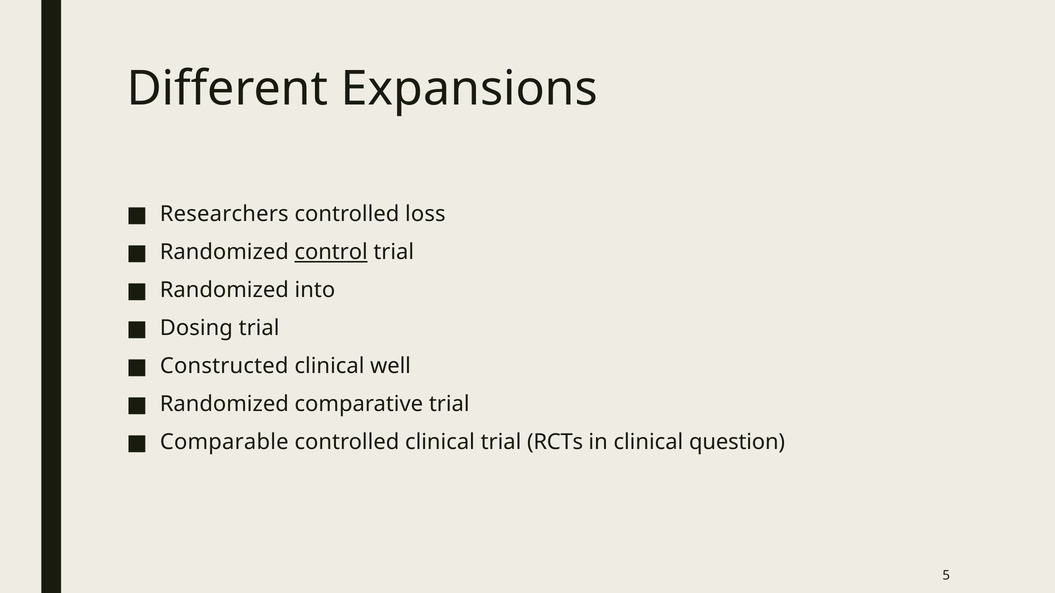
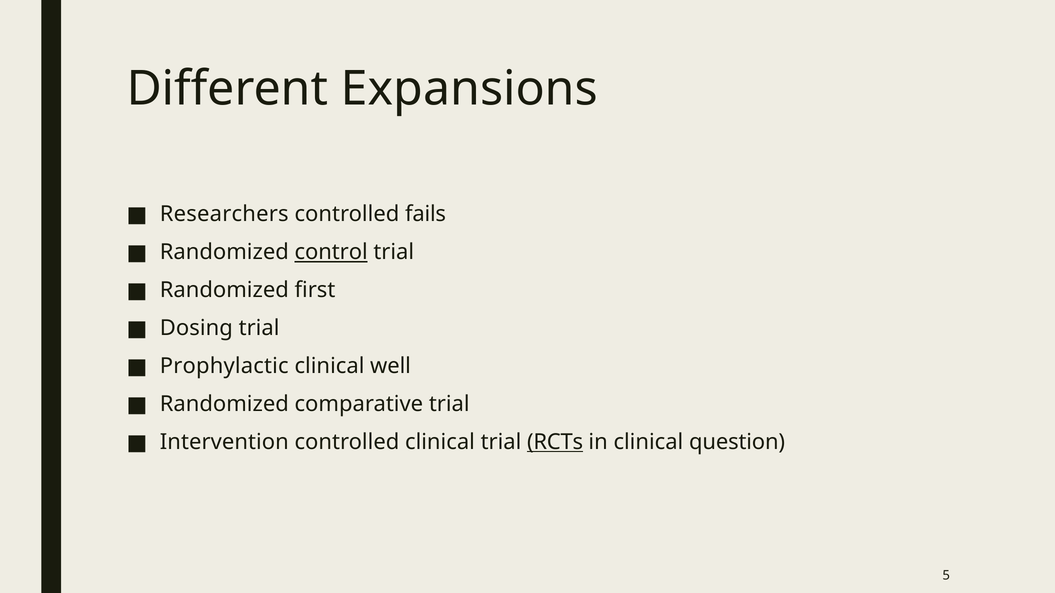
loss: loss -> fails (426, 214)
into: into -> first (315, 290)
Constructed: Constructed -> Prophylactic (224, 366)
Comparable: Comparable -> Intervention (224, 442)
RCTs underline: none -> present (555, 442)
